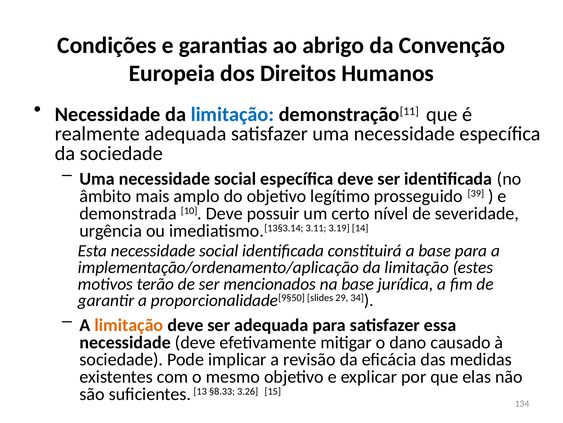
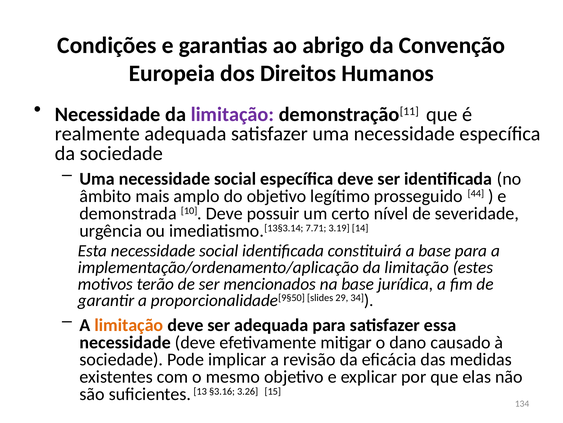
limitação colour: blue -> purple (232, 114)
39: 39 -> 44 (476, 193)
3.11: 3.11 -> 7.71 (316, 228)
§8.33: §8.33 -> §3.16 (222, 391)
